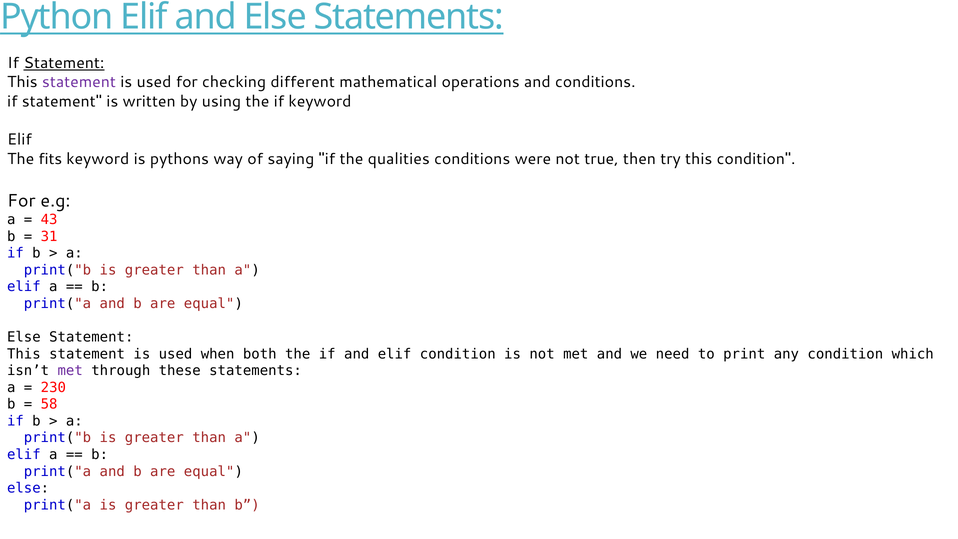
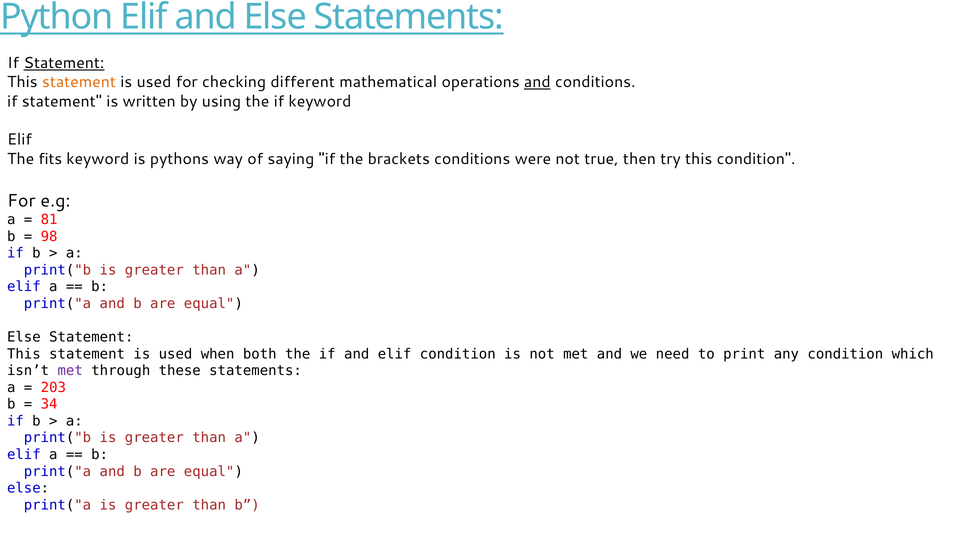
statement colour: purple -> orange (79, 82)
and underline: none -> present (537, 82)
qualities: qualities -> brackets (399, 159)
43: 43 -> 81 (49, 220)
31: 31 -> 98 (49, 236)
230: 230 -> 203 (53, 387)
58: 58 -> 34 (49, 404)
